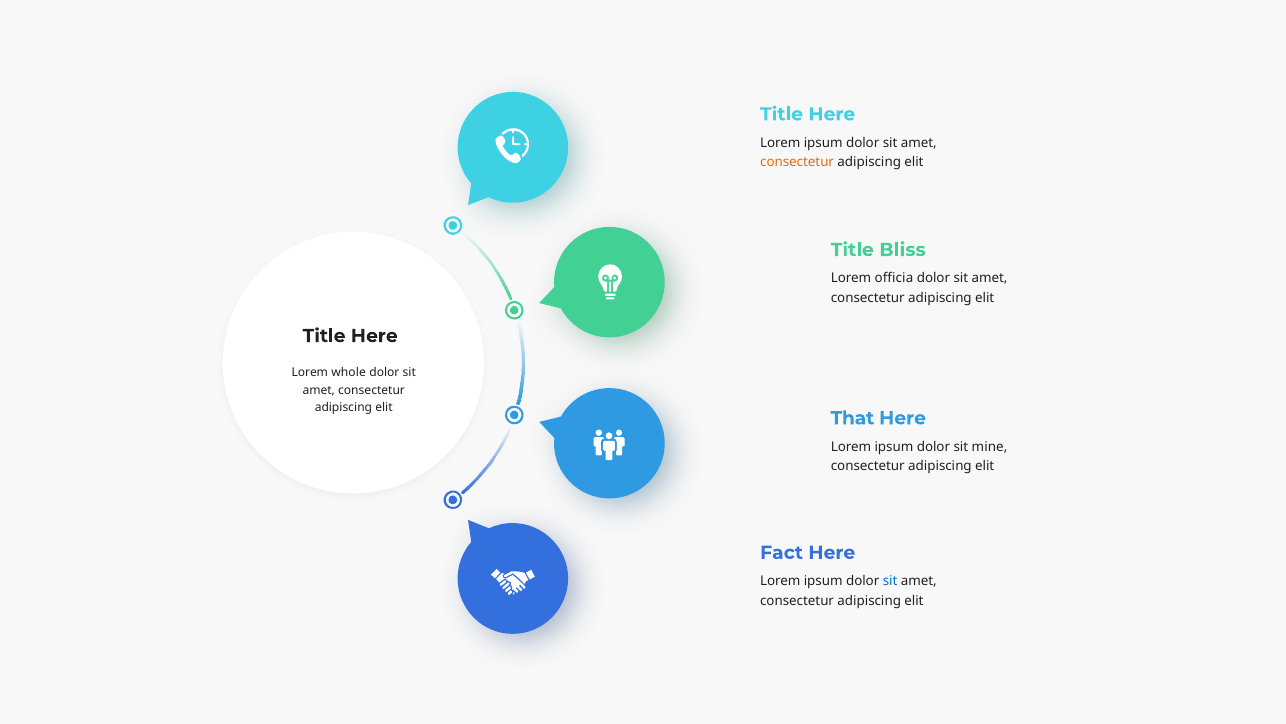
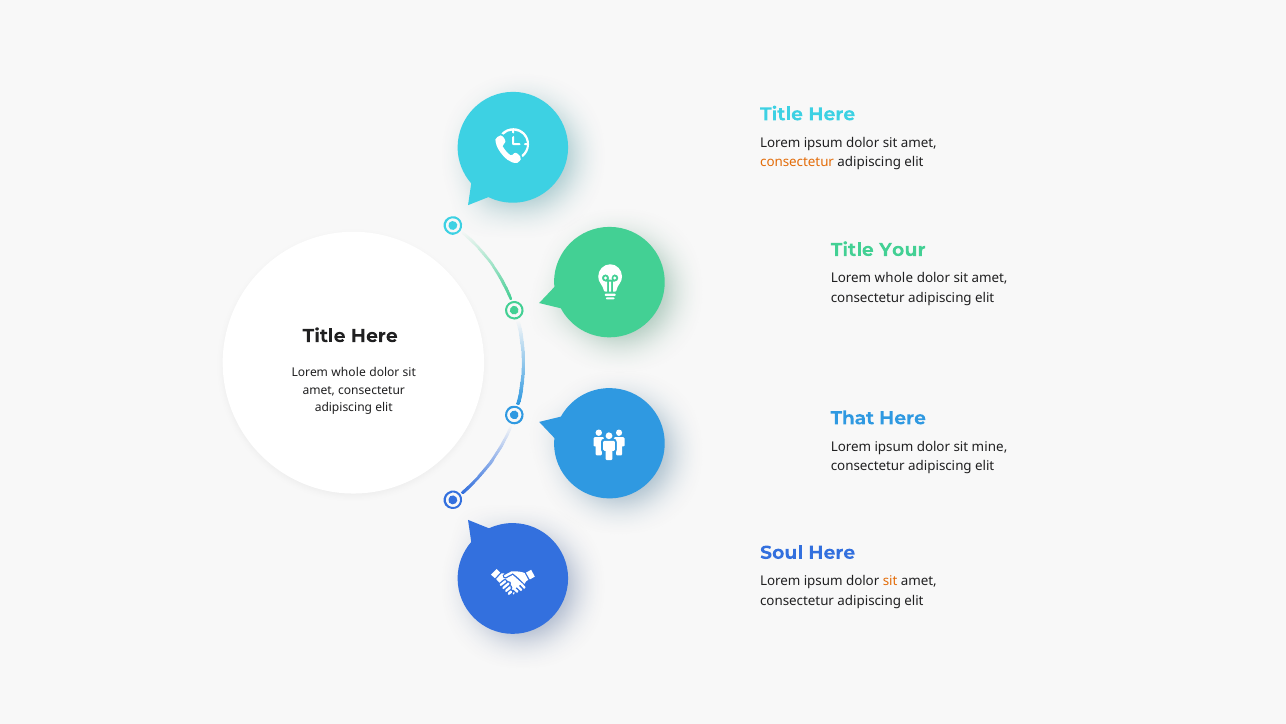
Bliss: Bliss -> Your (902, 250)
officia: officia -> whole (894, 278)
Fact: Fact -> Soul (782, 552)
sit colour: blue -> orange (890, 581)
